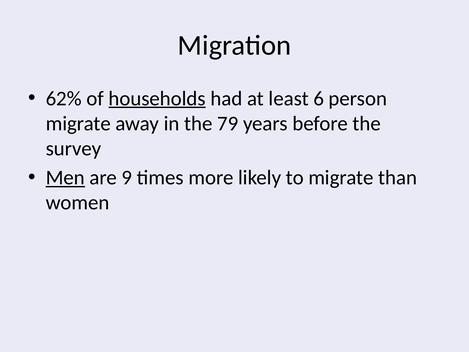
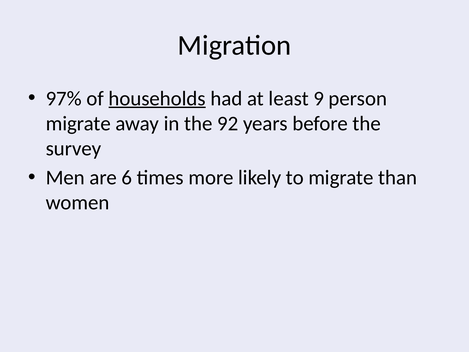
62%: 62% -> 97% (64, 98)
6: 6 -> 9 (319, 98)
79: 79 -> 92 (228, 123)
Men underline: present -> none (65, 178)
9: 9 -> 6 (127, 178)
